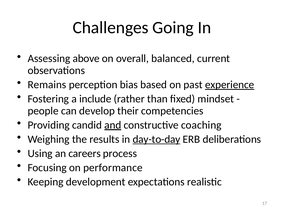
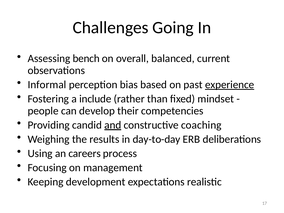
above: above -> bench (86, 59)
Remains: Remains -> Informal (47, 85)
day-to-day underline: present -> none (157, 139)
performance: performance -> management (113, 168)
